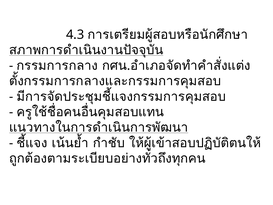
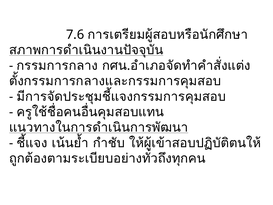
4.3: 4.3 -> 7.6 (75, 35)
